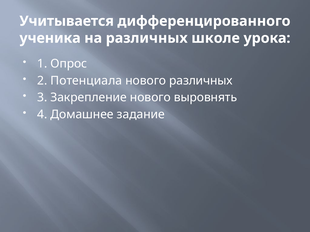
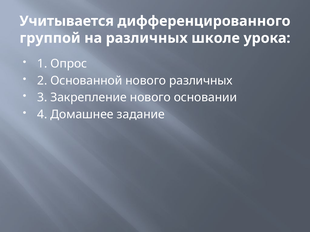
ученика: ученика -> группой (50, 38)
Потенциала: Потенциала -> Основанной (86, 81)
выровнять: выровнять -> основании (205, 98)
